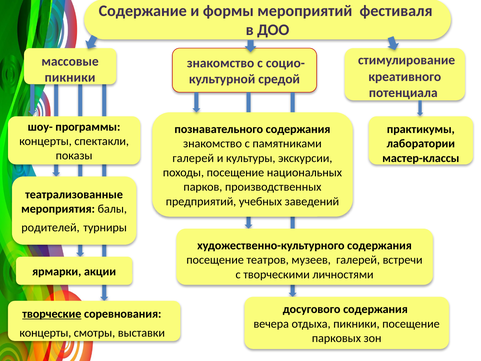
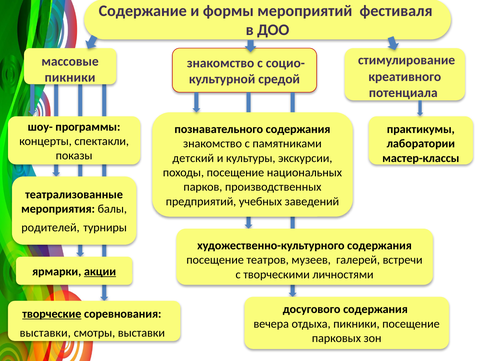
галерей: галерей -> детский (193, 158)
акции underline: none -> present (100, 271)
концерты: концерты -> выставки (45, 333)
